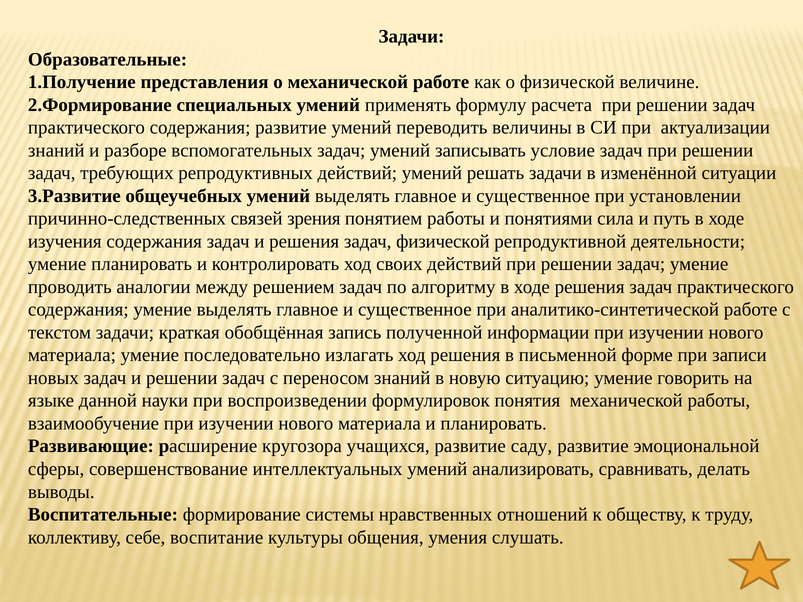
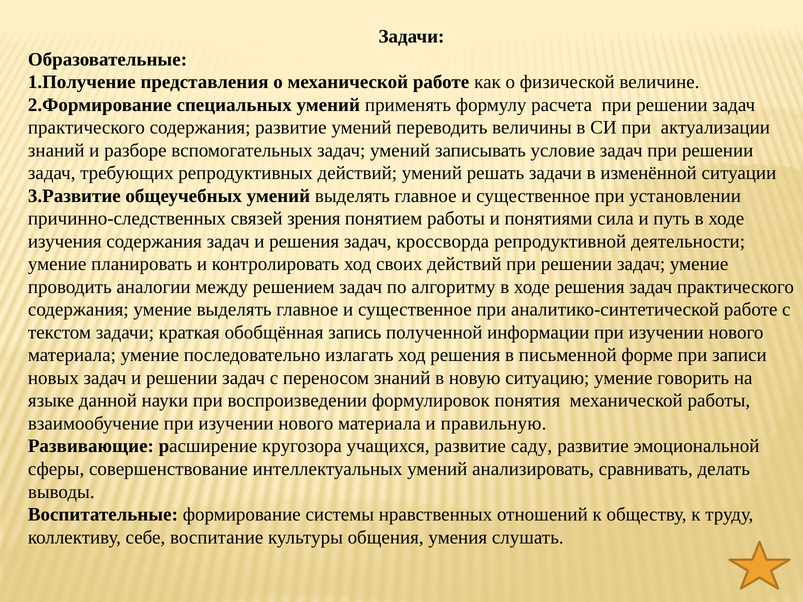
задач физической: физической -> кроссворда (443, 242)
и планировать: планировать -> правильную (494, 424)
